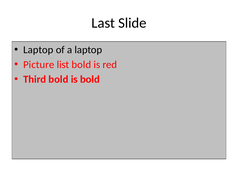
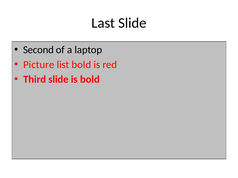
Laptop: Laptop -> Second (38, 50)
Third bold: bold -> slide (58, 80)
